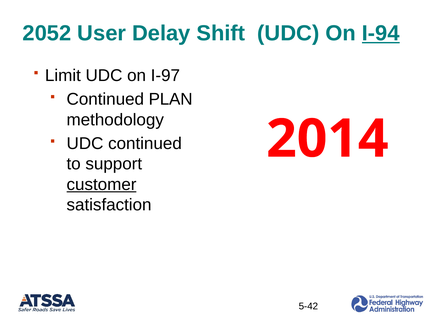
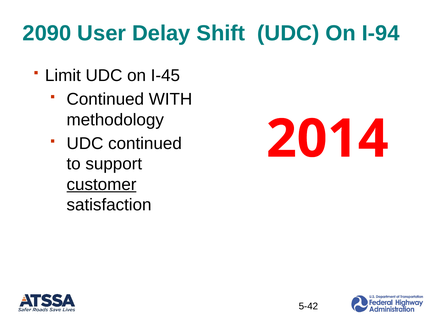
2052: 2052 -> 2090 (47, 33)
I-94 underline: present -> none (381, 33)
I-97: I-97 -> I-45 (165, 76)
PLAN: PLAN -> WITH (171, 100)
